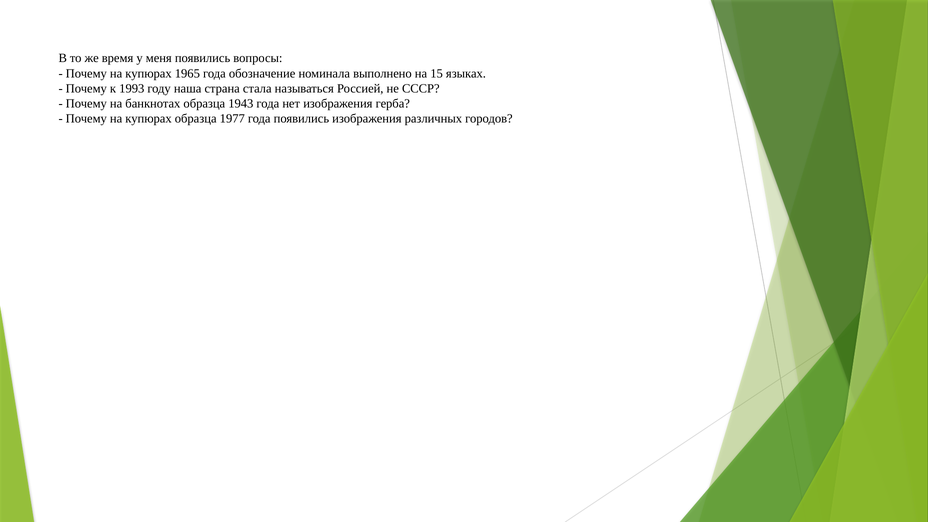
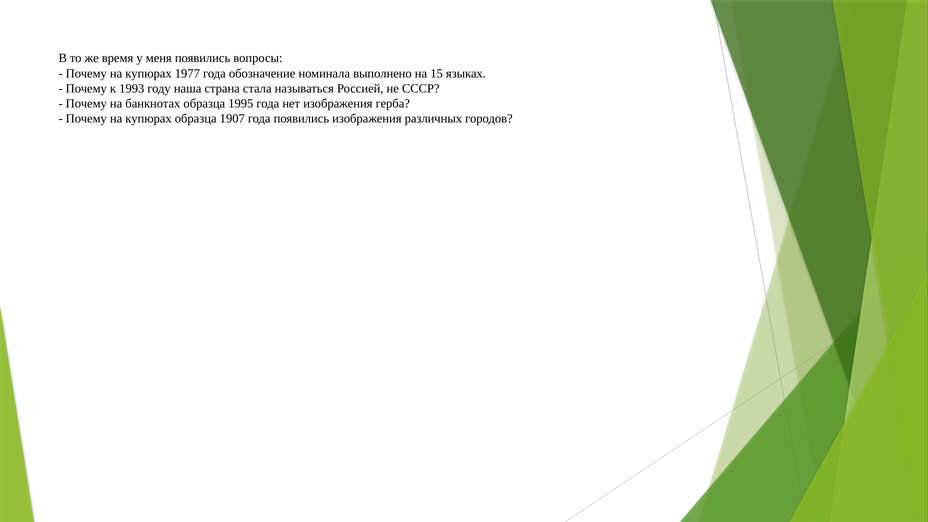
1965: 1965 -> 1977 (187, 73)
1943: 1943 -> 1995 (241, 104)
1977: 1977 -> 1907 (232, 119)
